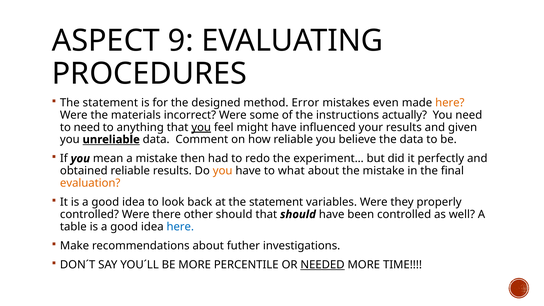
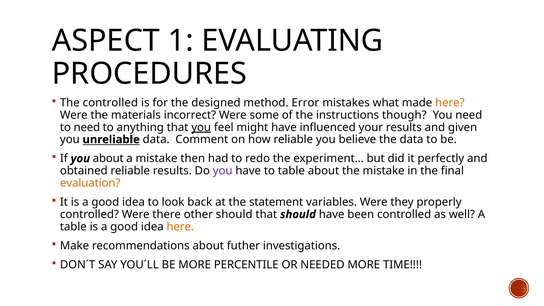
9: 9 -> 1 (181, 41)
statement: statement -> controlled (110, 103)
even: even -> what (386, 103)
actually: actually -> though (404, 115)
you mean: mean -> about (108, 159)
you colour: orange -> purple (223, 171)
to what: what -> table (291, 171)
here colour: blue -> orange (180, 227)
NEEDED underline: present -> none (323, 265)
